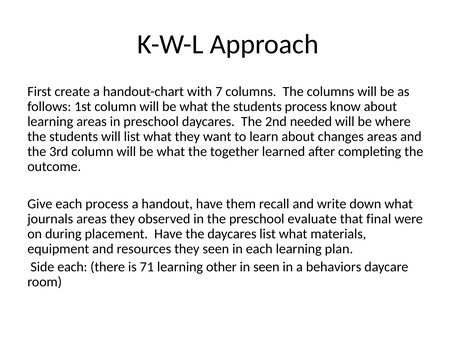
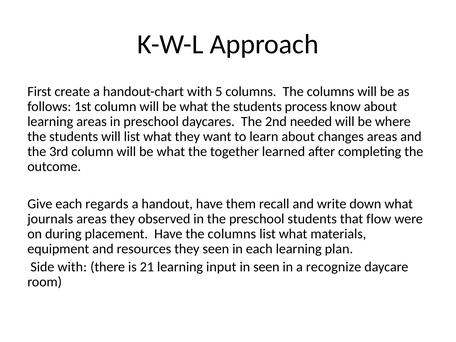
7: 7 -> 5 (219, 91)
each process: process -> regards (107, 204)
preschool evaluate: evaluate -> students (312, 219)
final: final -> flow (379, 219)
Have the daycares: daycares -> columns (232, 234)
Side each: each -> with (72, 267)
71: 71 -> 21 (147, 267)
other: other -> input (221, 267)
behaviors: behaviors -> recognize (334, 267)
